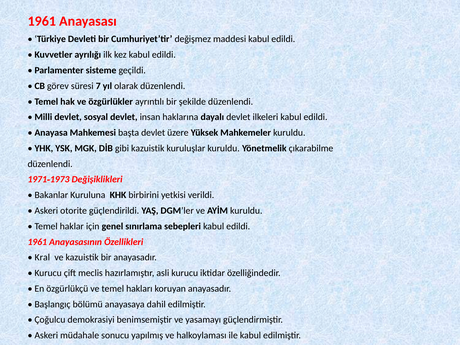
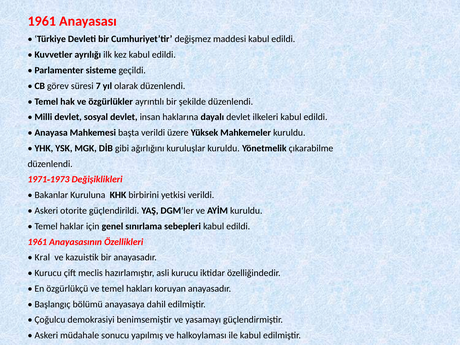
başta devlet: devlet -> verildi (153, 133)
gibi kazuistik: kazuistik -> ağırlığını (148, 148)
